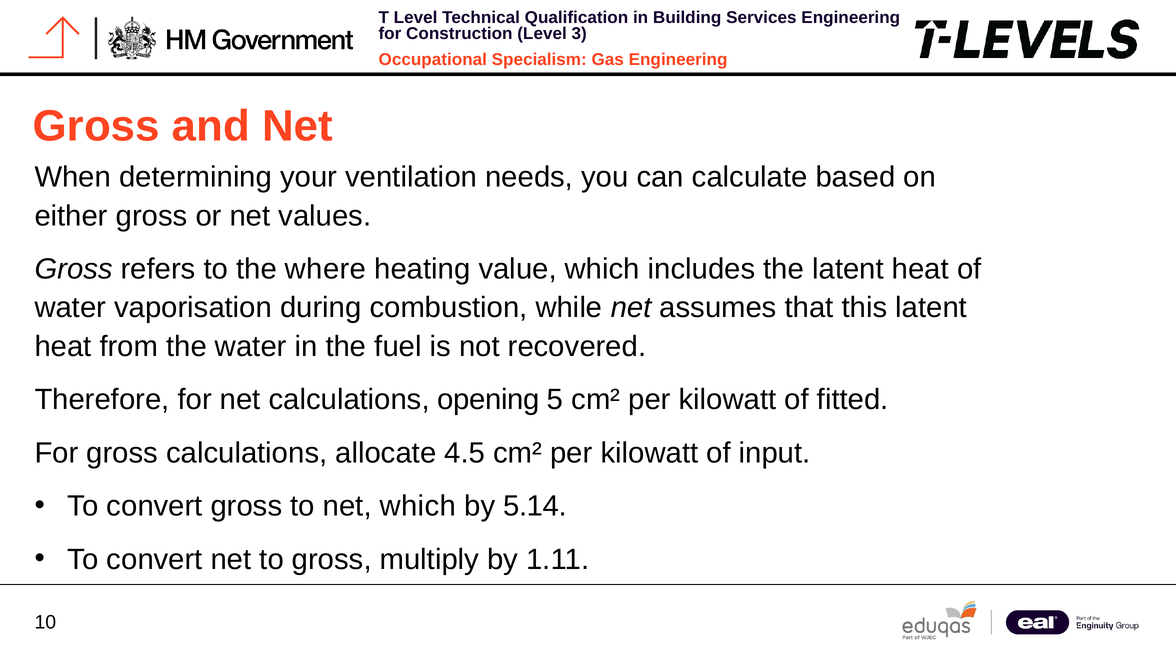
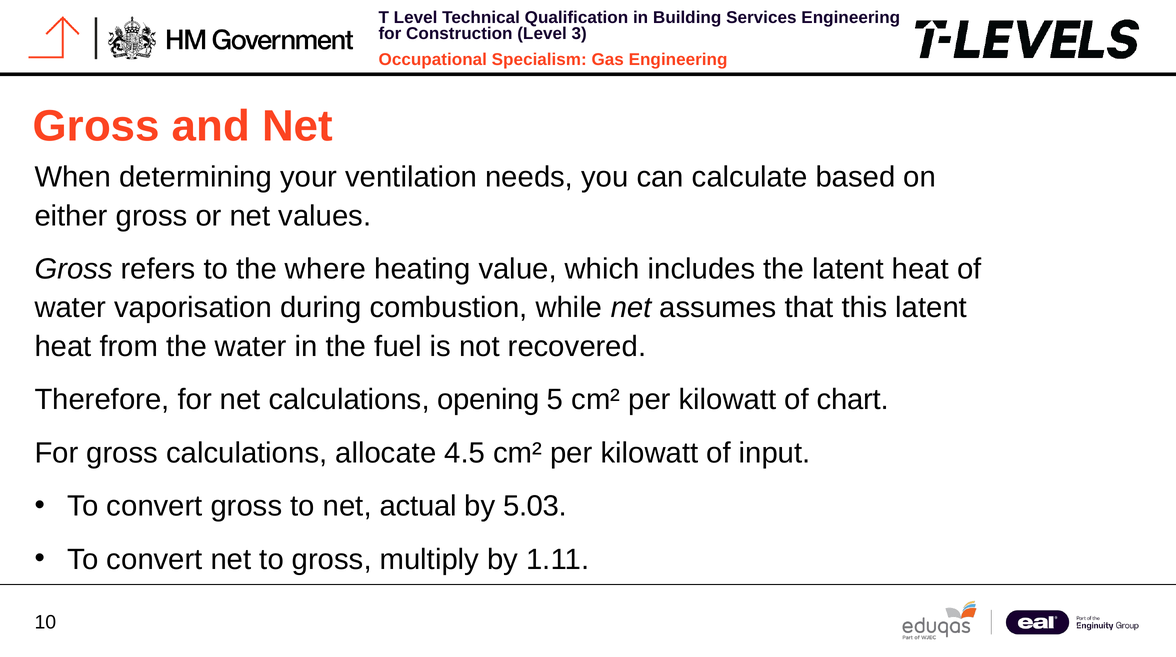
fitted: fitted -> chart (853, 400)
net which: which -> actual (418, 506)
5.14: 5.14 -> 5.03 (535, 506)
